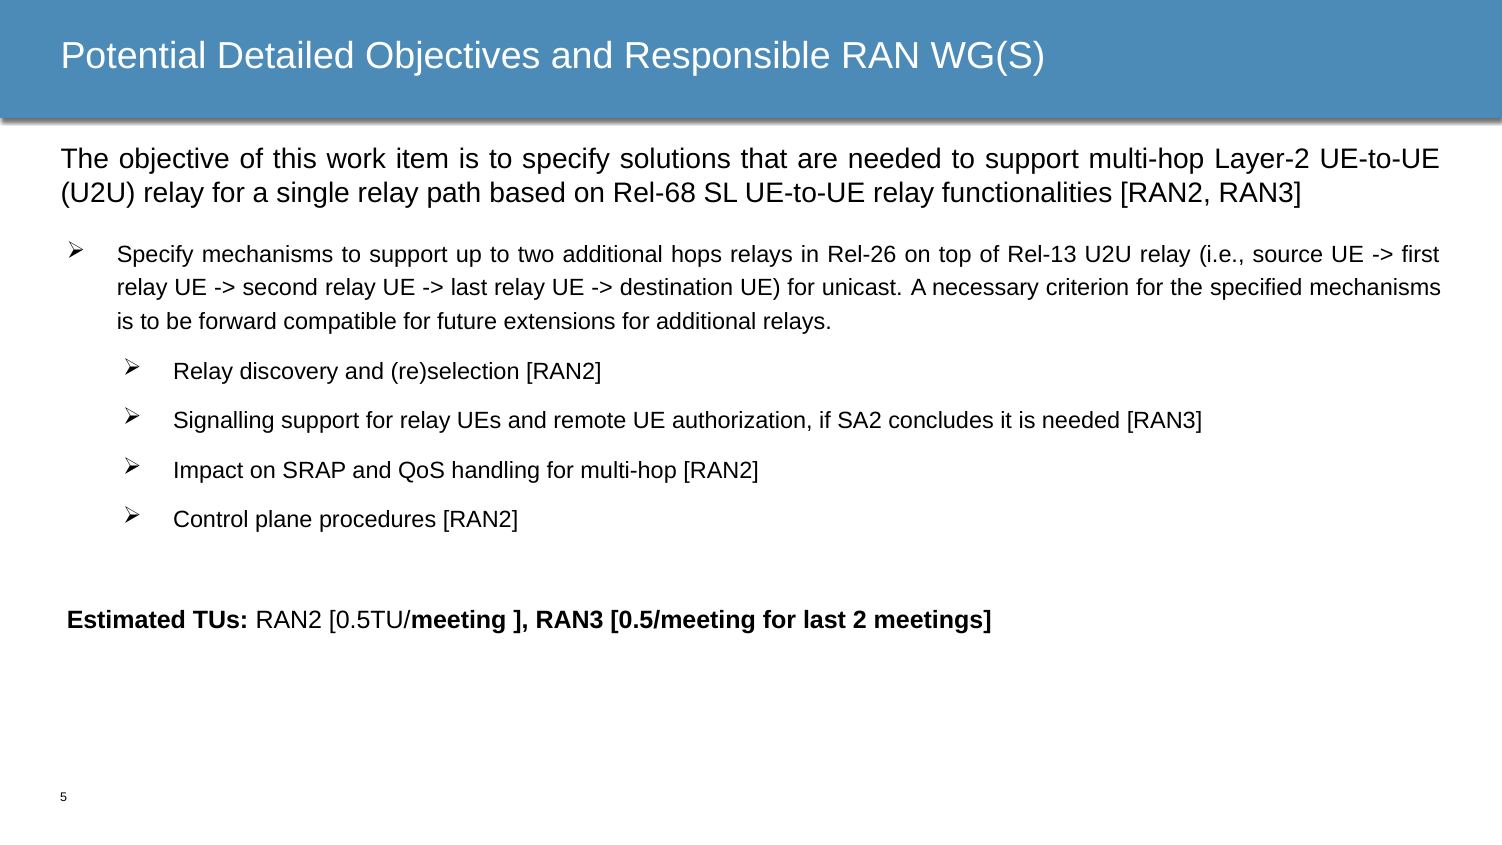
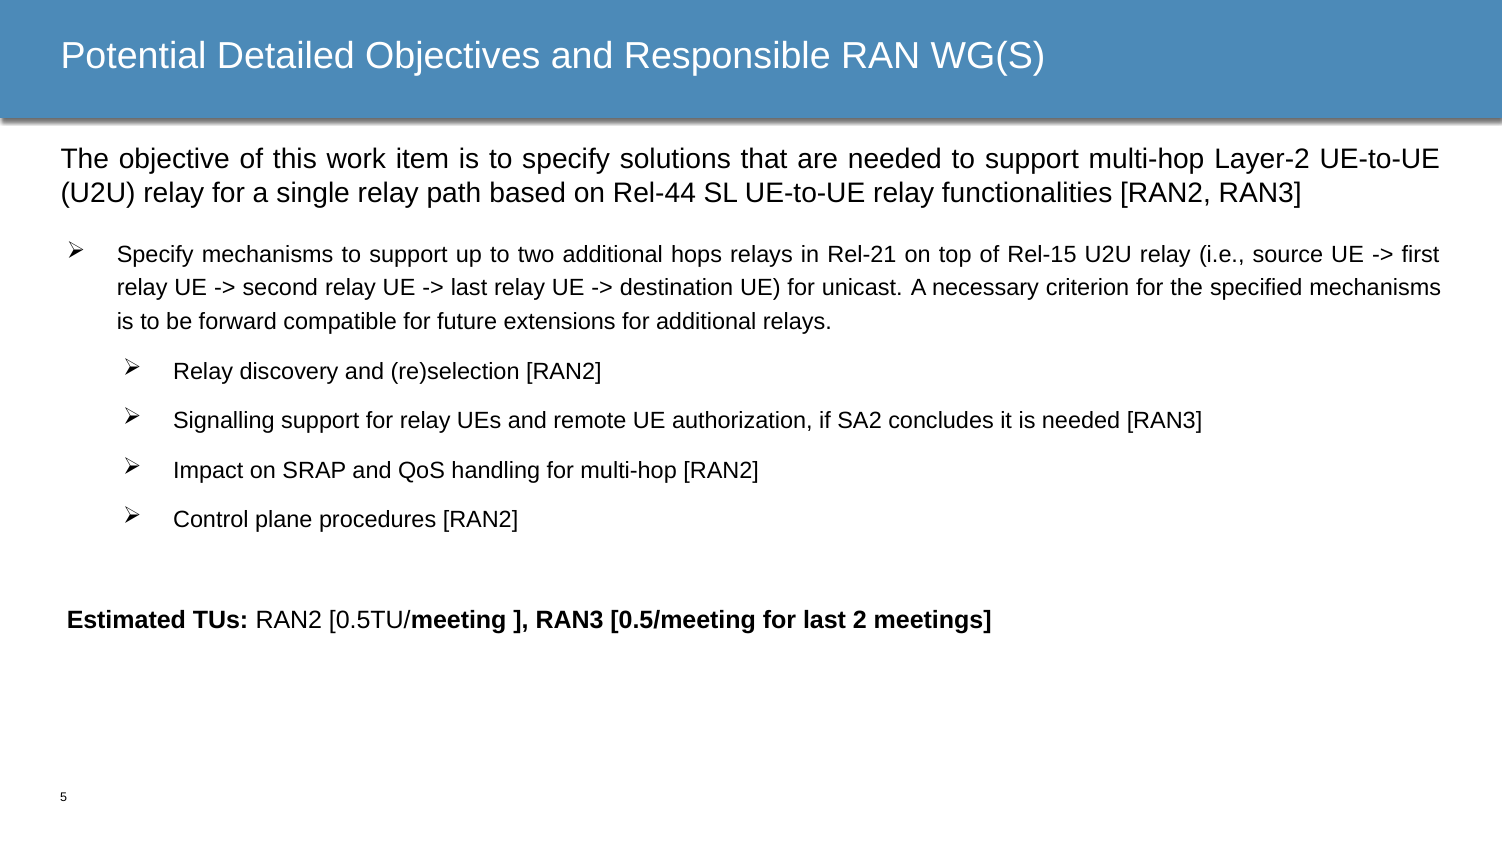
Rel-68: Rel-68 -> Rel-44 (654, 193)
Rel-26: Rel-26 -> Rel-21 (862, 254)
Rel-13: Rel-13 -> Rel-15 (1042, 254)
